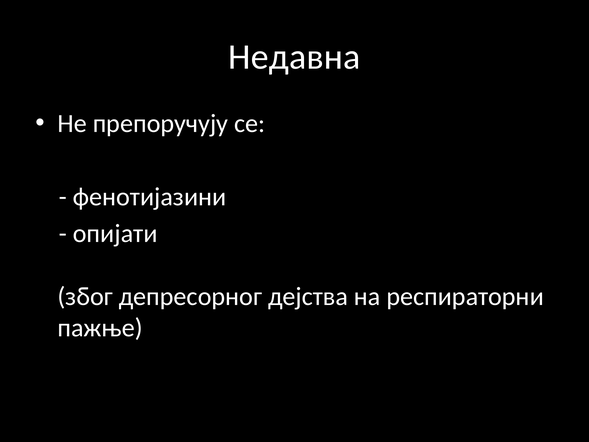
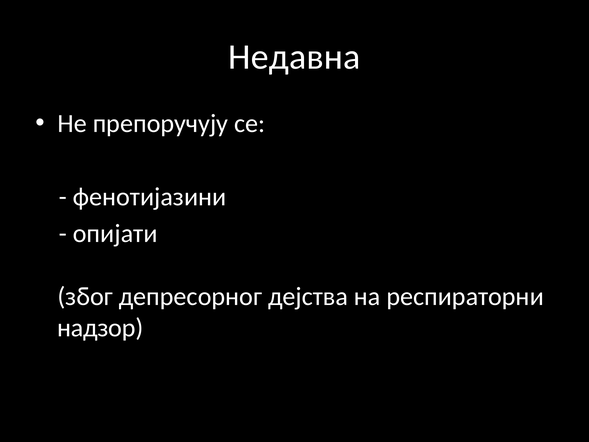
пажње: пажње -> надзор (100, 328)
